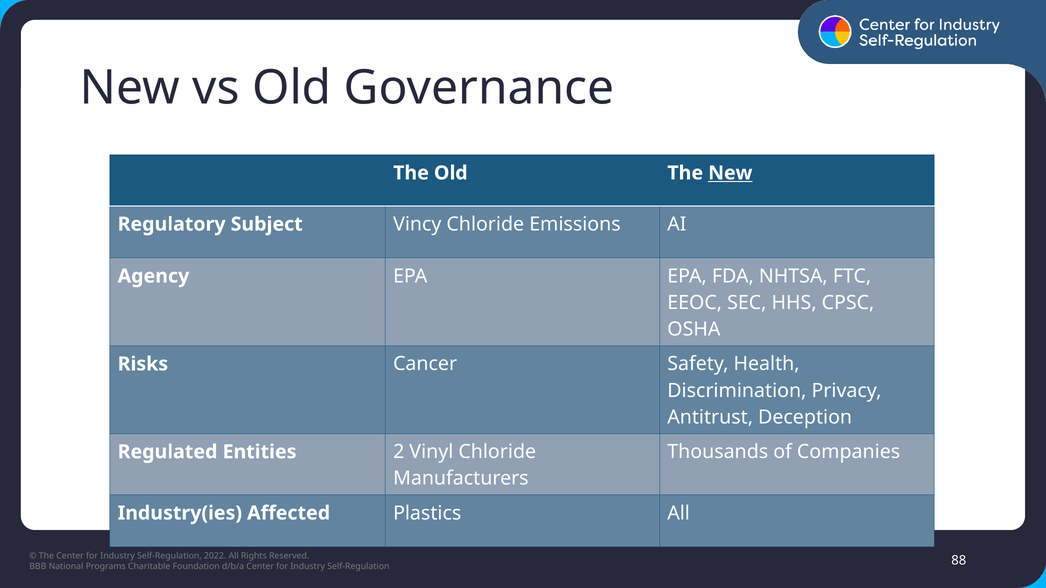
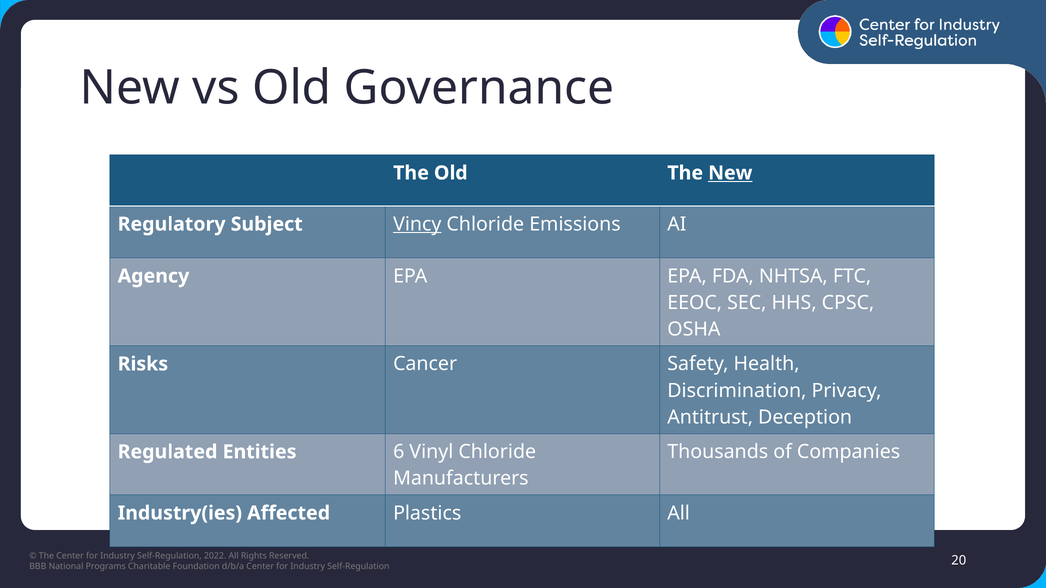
Vincy underline: none -> present (417, 224)
2: 2 -> 6 (399, 452)
88: 88 -> 20 (959, 561)
